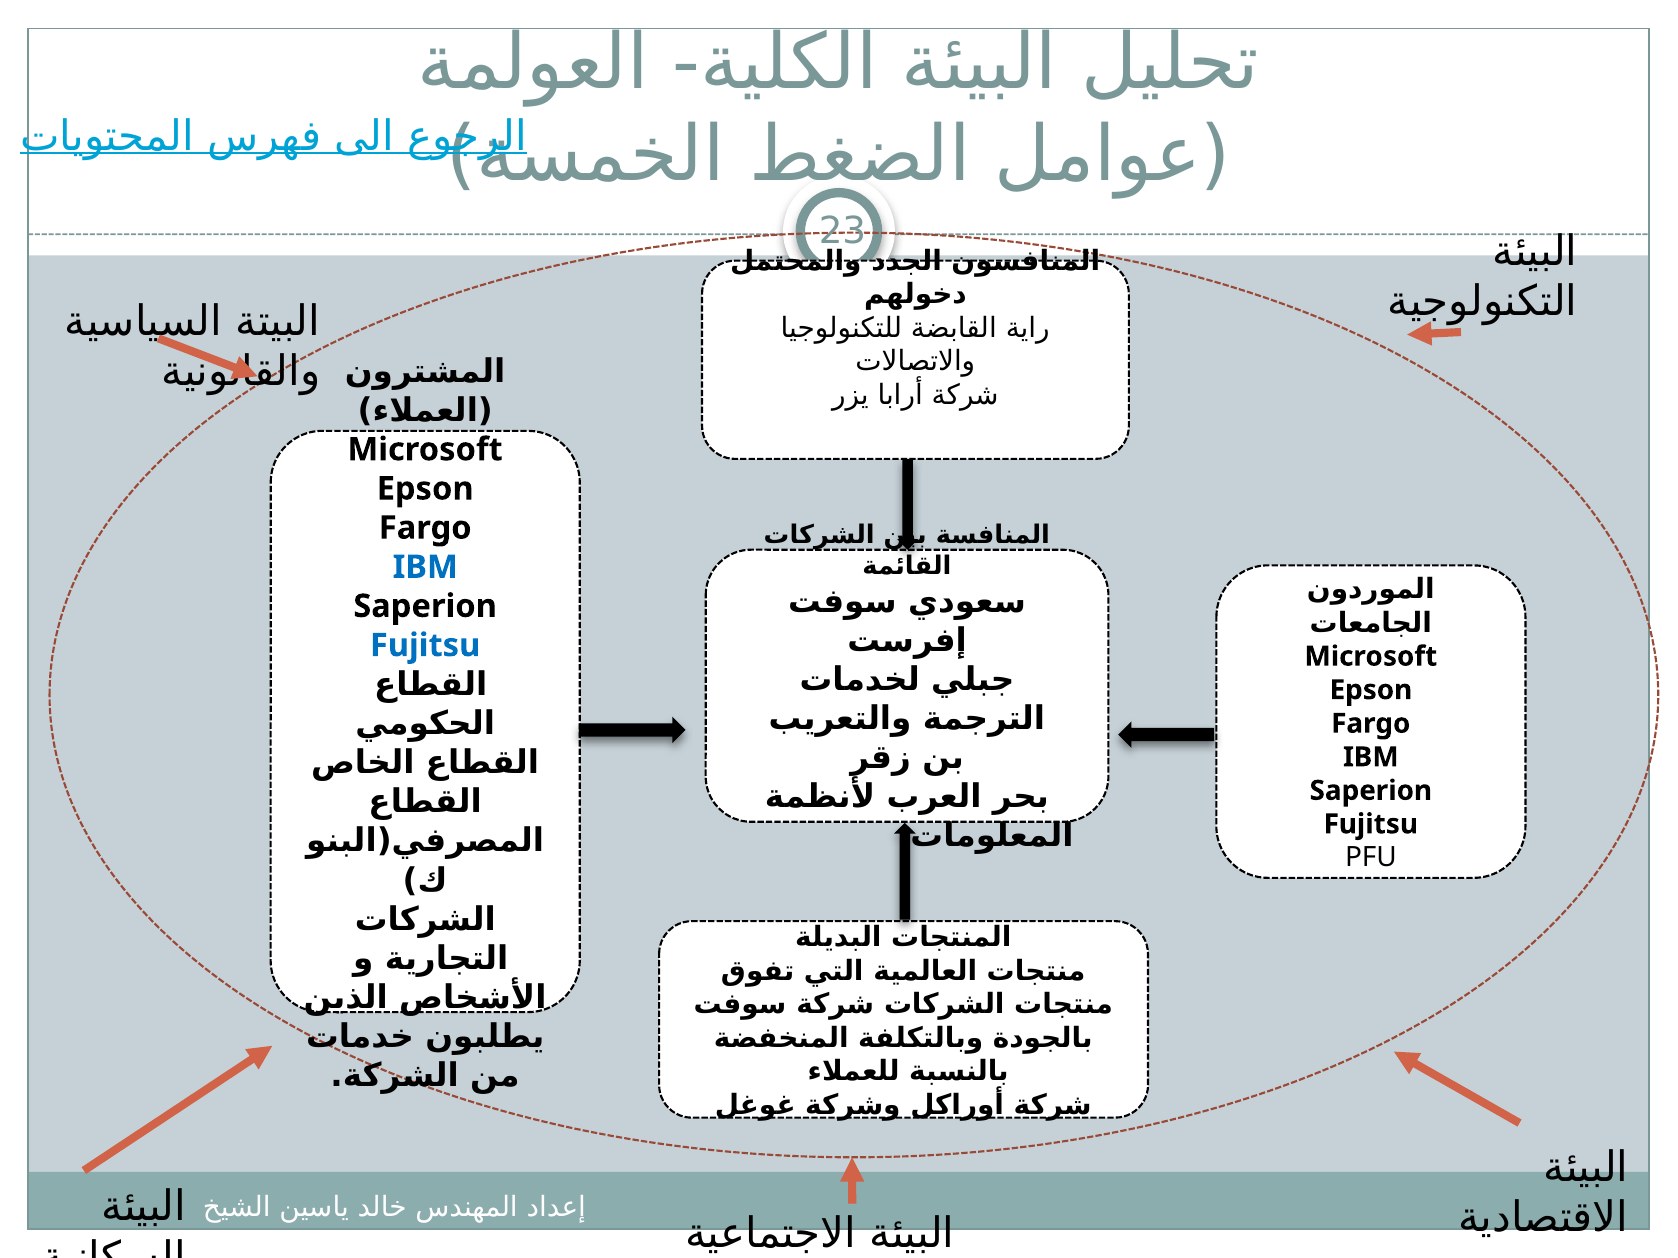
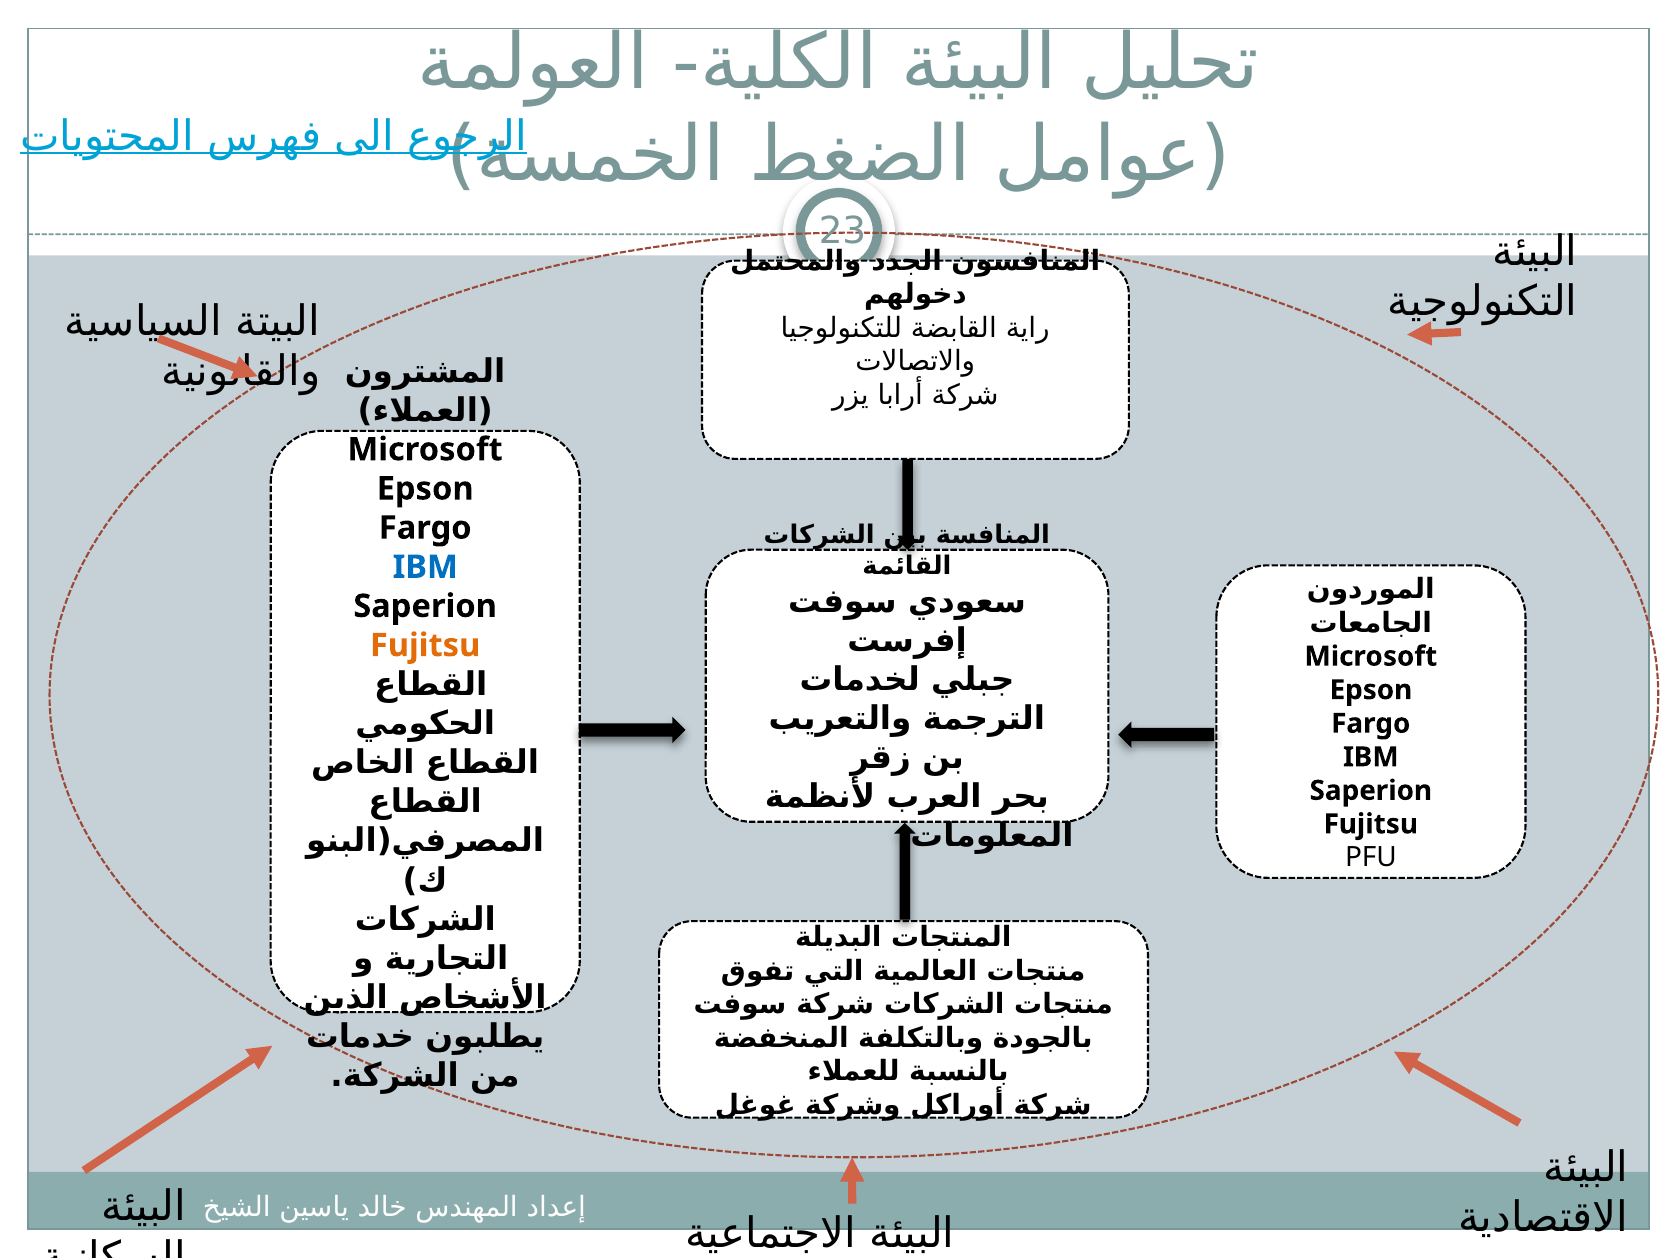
Fujitsu colour: blue -> orange (425, 646)
